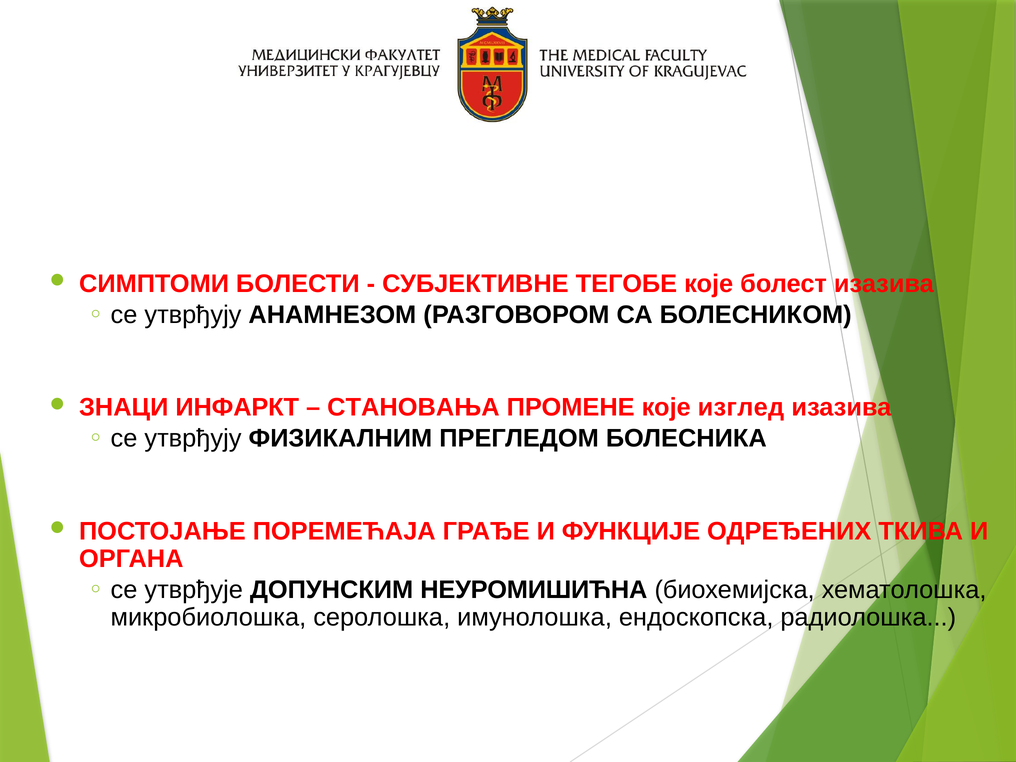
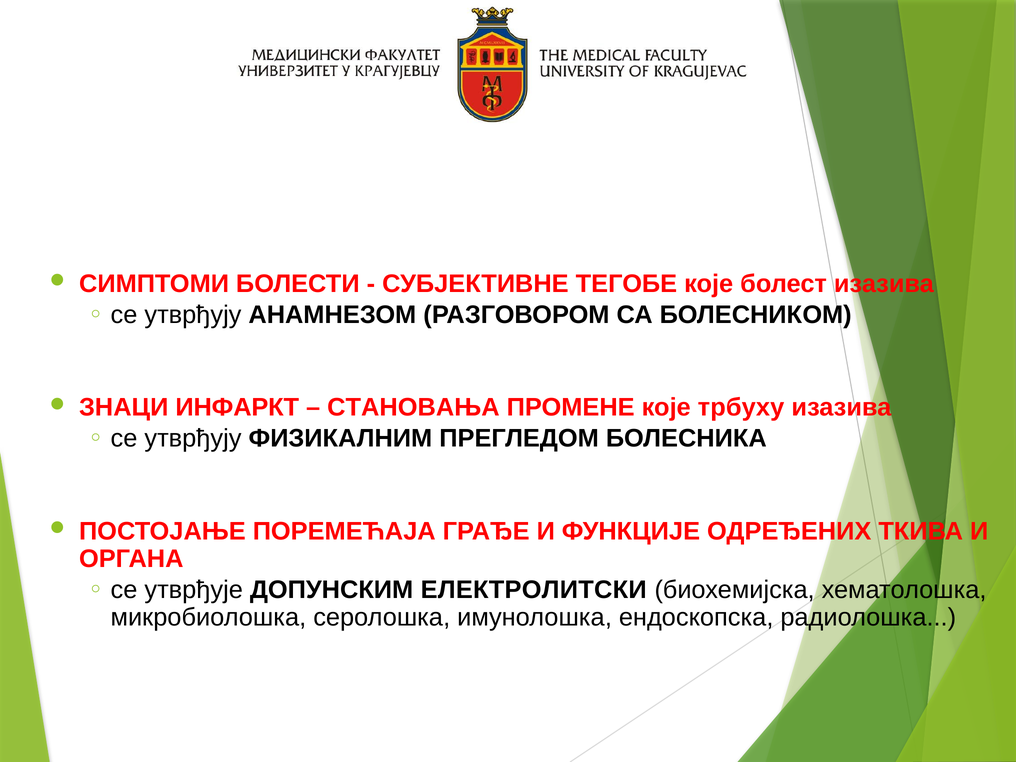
изглед: изглед -> трбуху (741, 408)
НЕУРОМИШИЋНА: НЕУРОМИШИЋНА -> ЕЛЕКТРОЛИТСКИ (534, 590)
